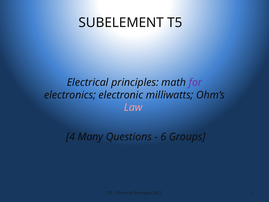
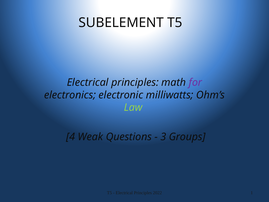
Law colour: pink -> light green (133, 107)
Many: Many -> Weak (90, 137)
6: 6 -> 3 (163, 137)
